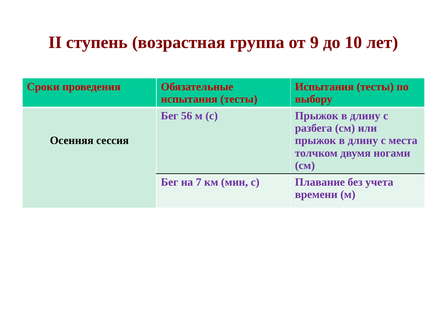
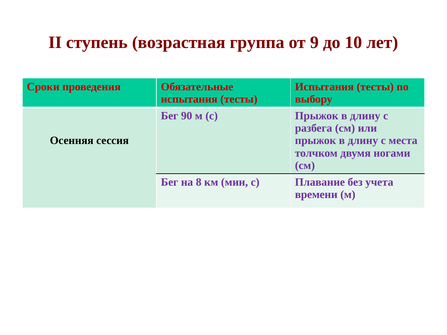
56: 56 -> 90 (187, 116)
7: 7 -> 8 (199, 182)
